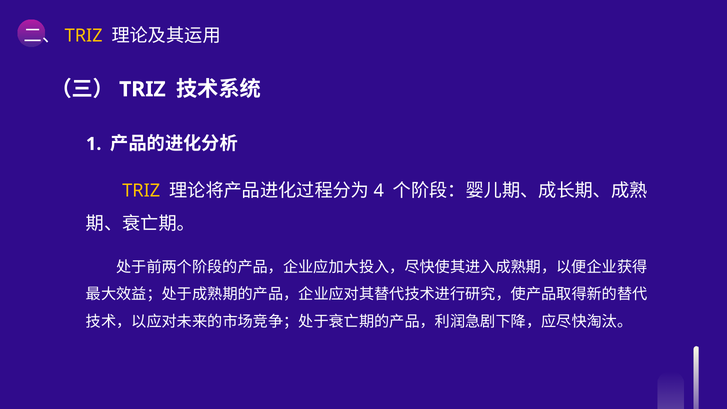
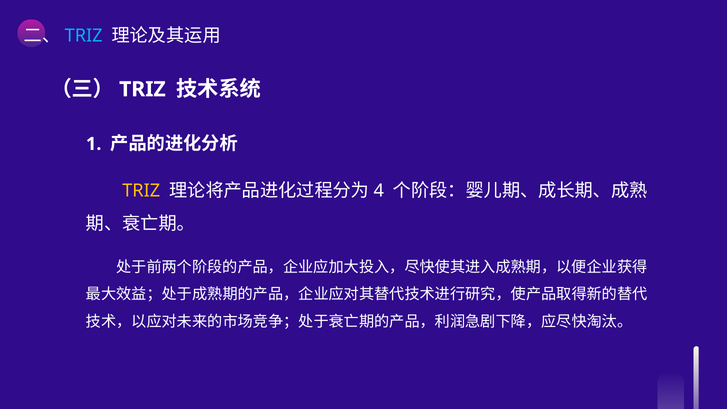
TRIZ colour: yellow -> light blue (84, 36)
